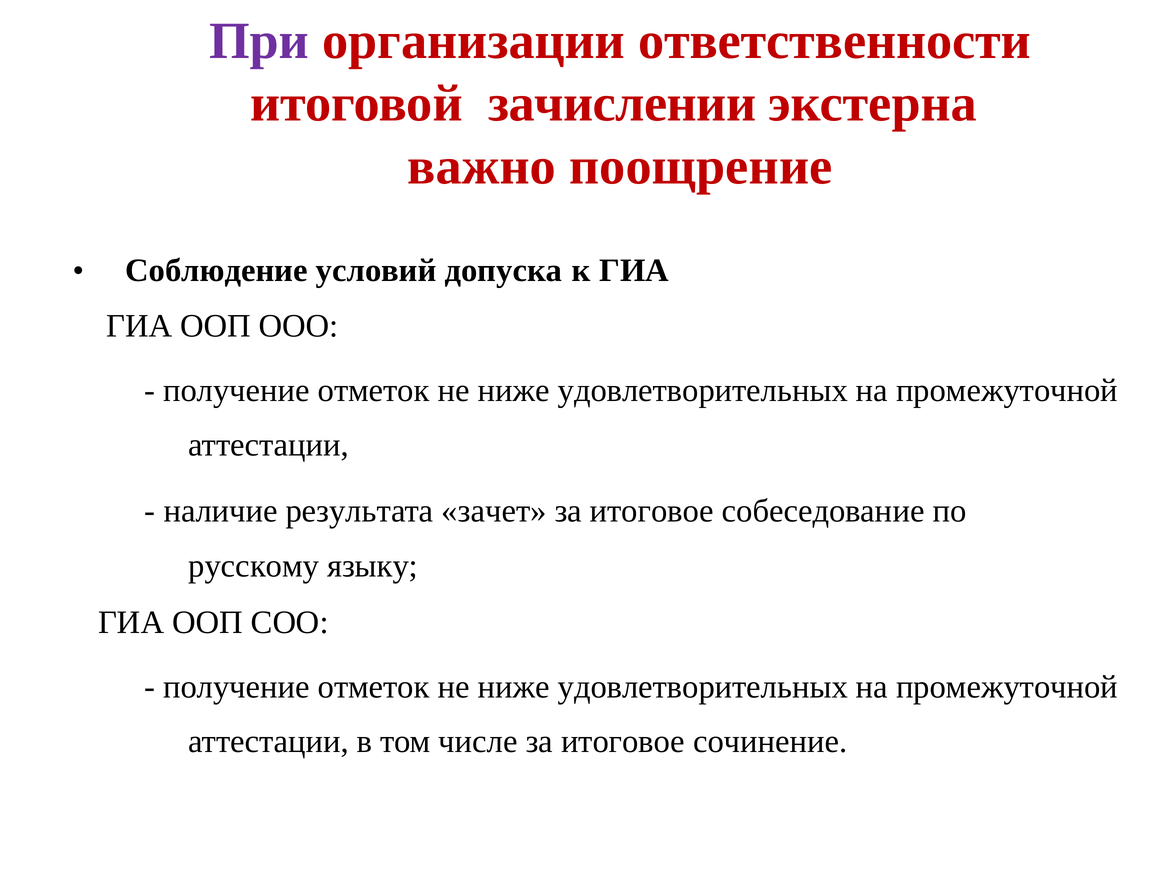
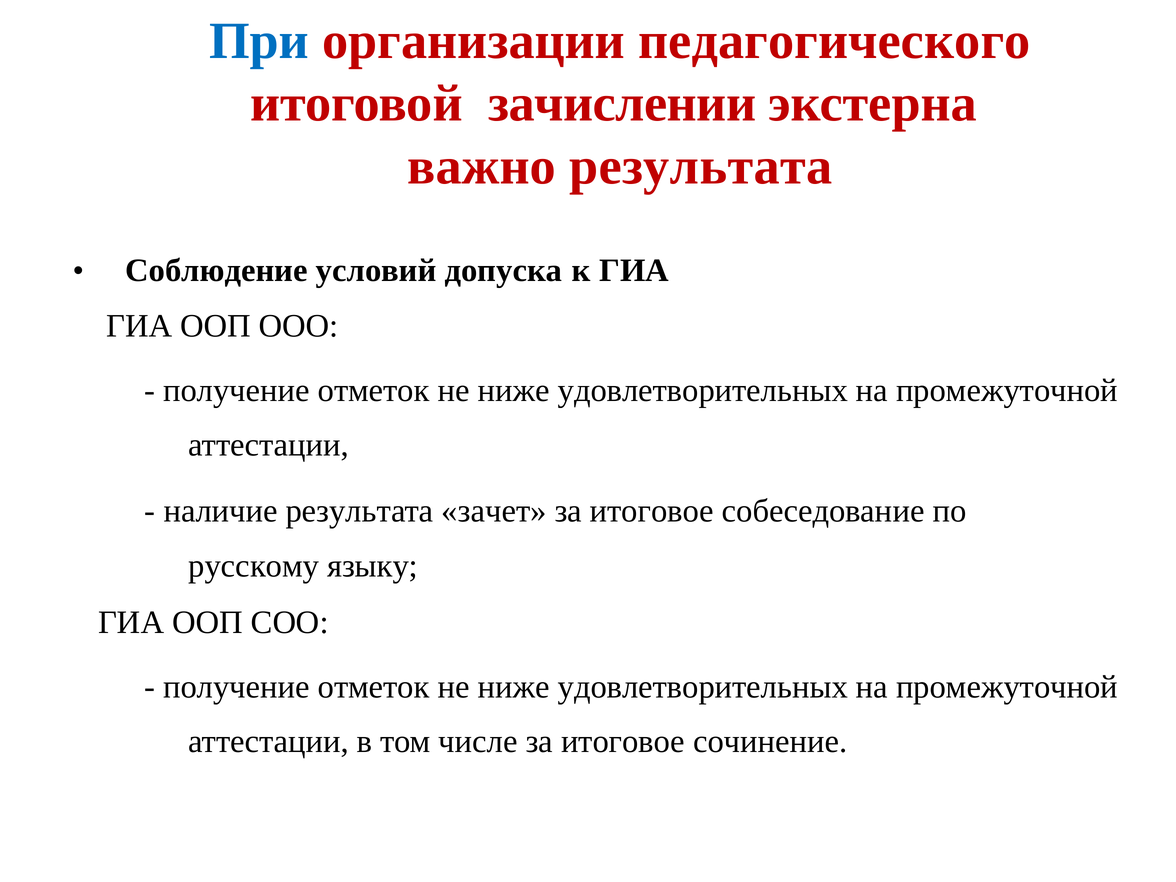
При colour: purple -> blue (259, 41)
ответственности: ответственности -> педагогического (834, 41)
важно поощрение: поощрение -> результата (701, 166)
